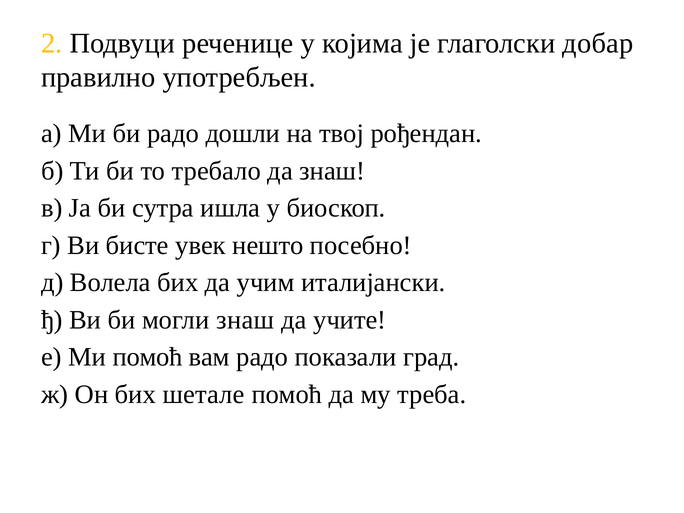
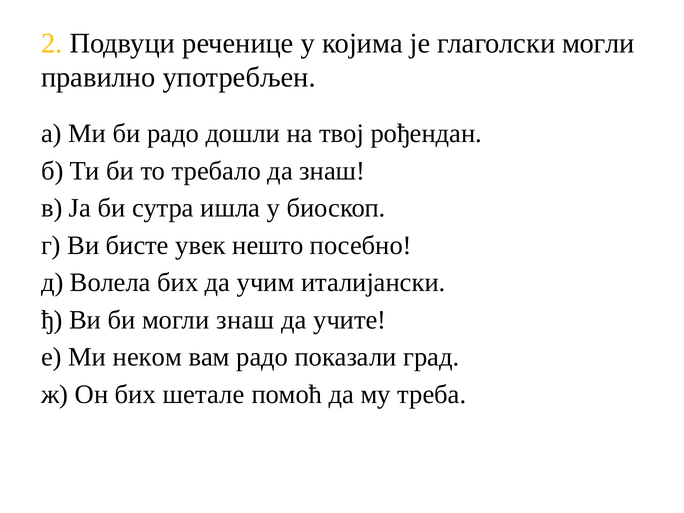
глаголски добар: добар -> могли (598, 43)
Ми помоћ: помоћ -> неком (147, 357)
